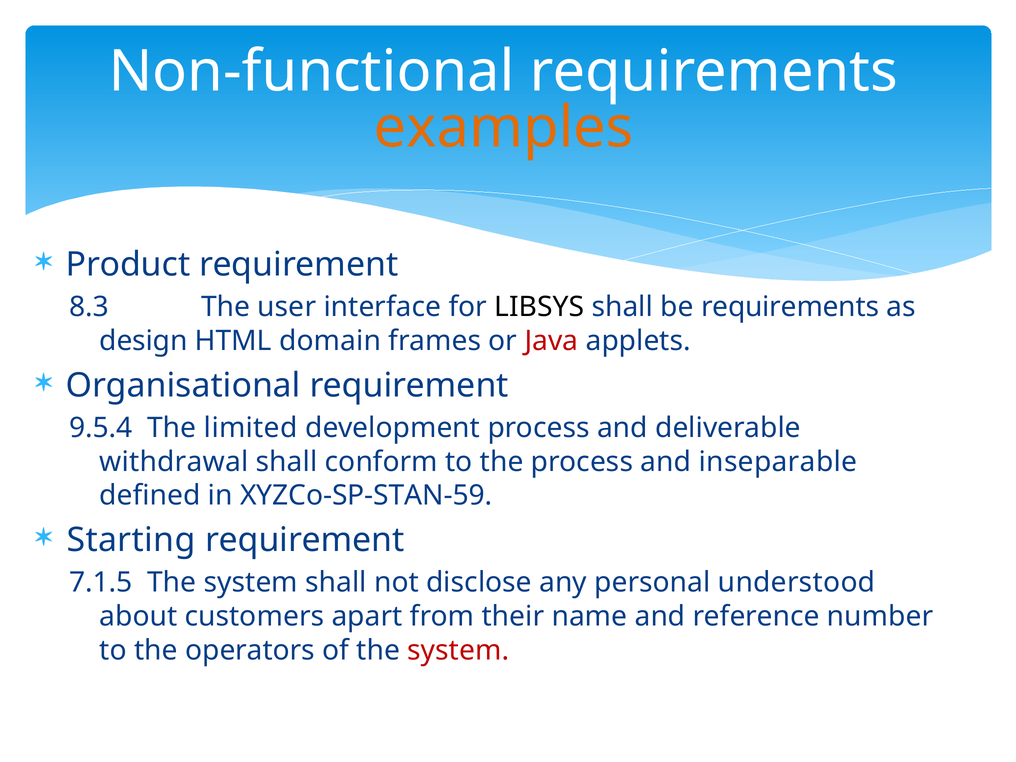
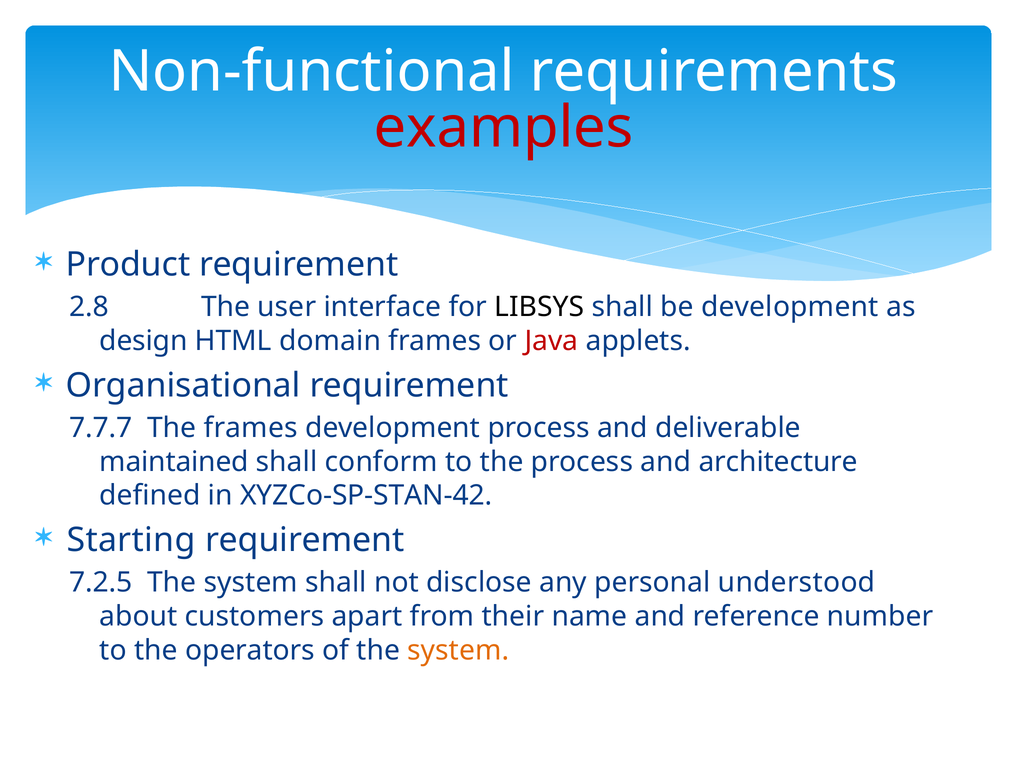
examples colour: orange -> red (504, 127)
8.3: 8.3 -> 2.8 (89, 307)
be requirements: requirements -> development (790, 307)
9.5.4: 9.5.4 -> 7.7.7 (101, 428)
The limited: limited -> frames (251, 428)
withdrawal: withdrawal -> maintained (174, 462)
inseparable: inseparable -> architecture (778, 462)
XYZCo-SP-STAN-59: XYZCo-SP-STAN-59 -> XYZCo-SP-STAN-42 (366, 496)
7.1.5: 7.1.5 -> 7.2.5 (101, 583)
system colour: red -> orange (458, 650)
